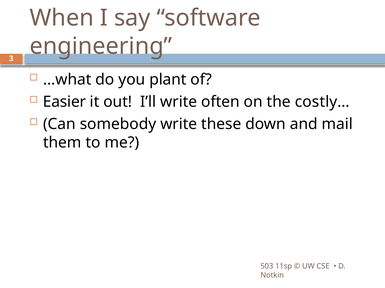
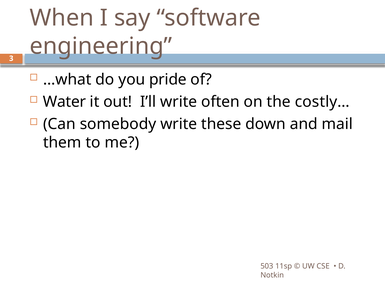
plant: plant -> pride (168, 80)
Easier: Easier -> Water (64, 102)
